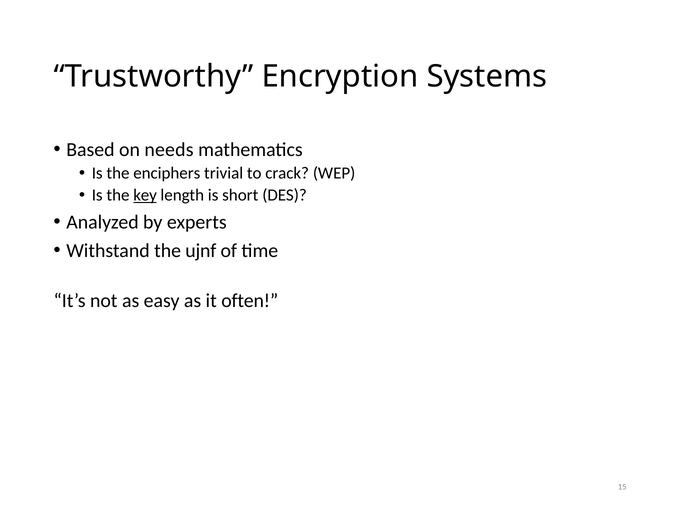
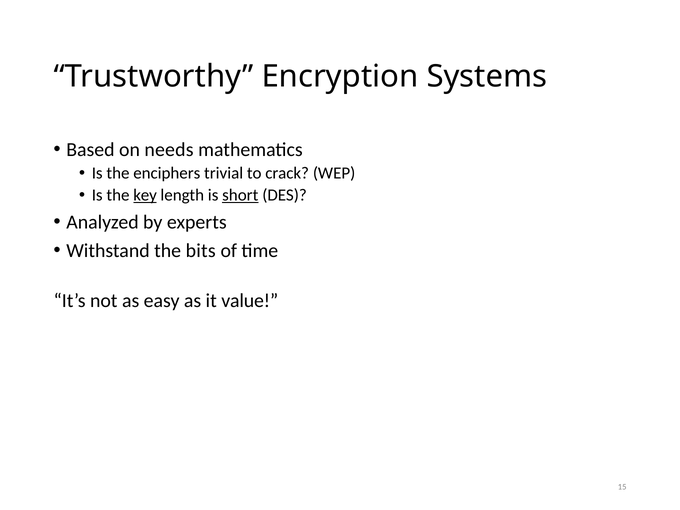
short underline: none -> present (240, 195)
ujnf: ujnf -> bits (201, 251)
often: often -> value (250, 300)
